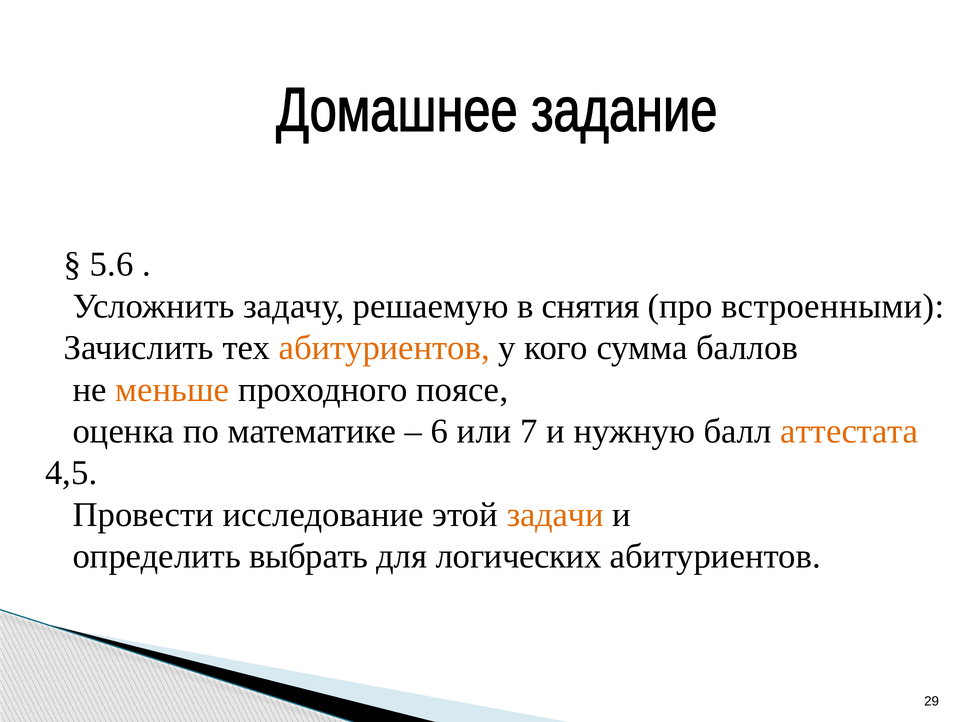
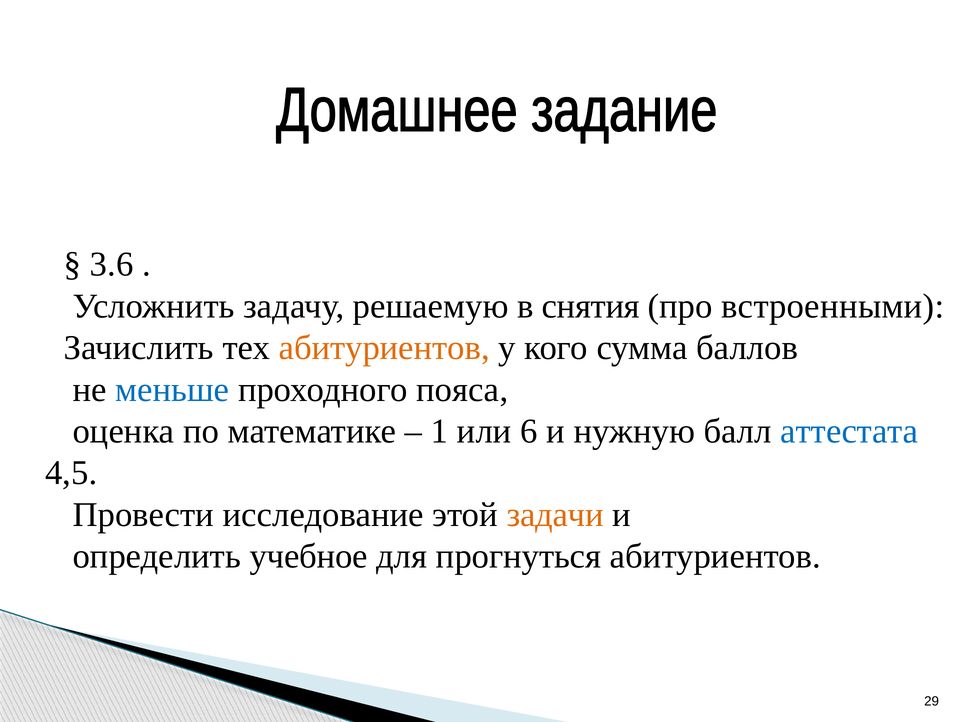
5.6: 5.6 -> 3.6 (112, 264)
меньше colour: orange -> blue (172, 389)
поясе: поясе -> пояса (462, 389)
6: 6 -> 1 (440, 431)
7: 7 -> 6 (529, 431)
аттестата colour: orange -> blue (849, 431)
выбрать: выбрать -> учебное (309, 556)
логических: логических -> прогнуться (519, 556)
